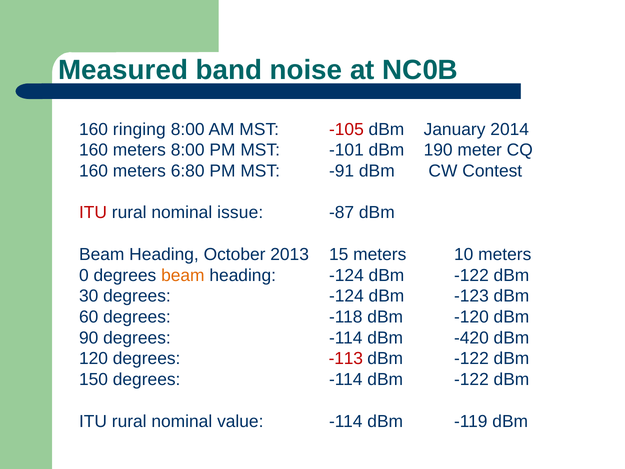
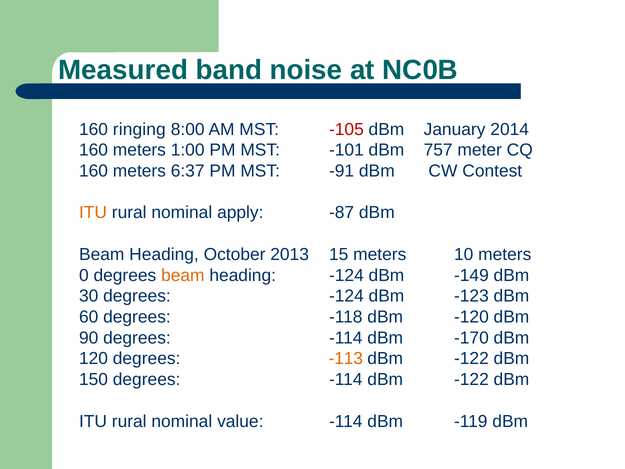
meters 8:00: 8:00 -> 1:00 (188, 150)
190: 190 -> 757 (438, 150)
6:80: 6:80 -> 6:37 (188, 171)
ITU colour: red -> orange (93, 213)
issue: issue -> apply (240, 213)
-124 dBm -122: -122 -> -149 (471, 275)
-420: -420 -> -170 (471, 338)
-113 colour: red -> orange (346, 359)
